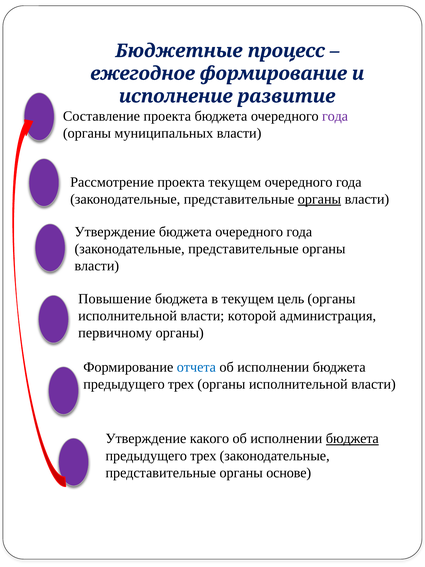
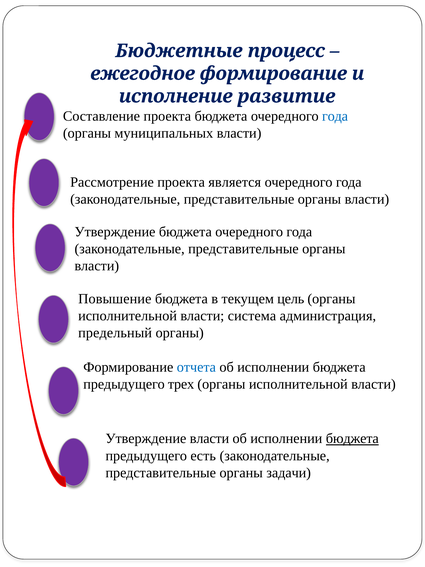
года colour: purple -> blue (335, 116)
проекта текущем: текущем -> является (235, 182)
органы underline: present -> none (319, 199)
которой: которой -> система (252, 316)
первичному: первичному -> предельный (115, 333)
Утверждение какого: какого -> власти (209, 438)
трех: трех -> есть (203, 455)
основе: основе -> задачи (289, 472)
